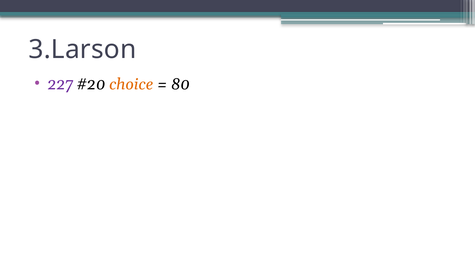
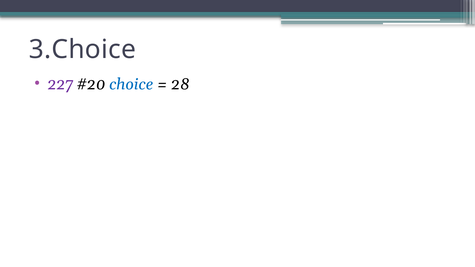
3.Larson: 3.Larson -> 3.Choice (82, 49)
choice colour: orange -> blue (131, 84)
80: 80 -> 28 (180, 84)
